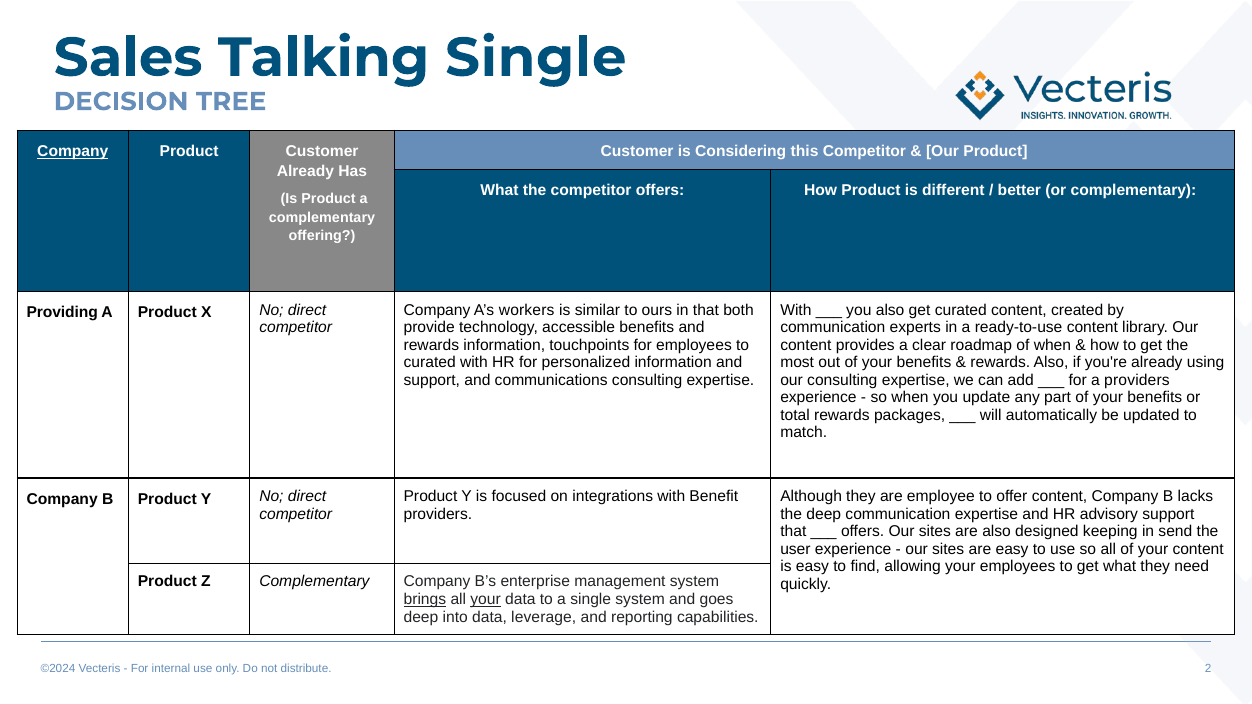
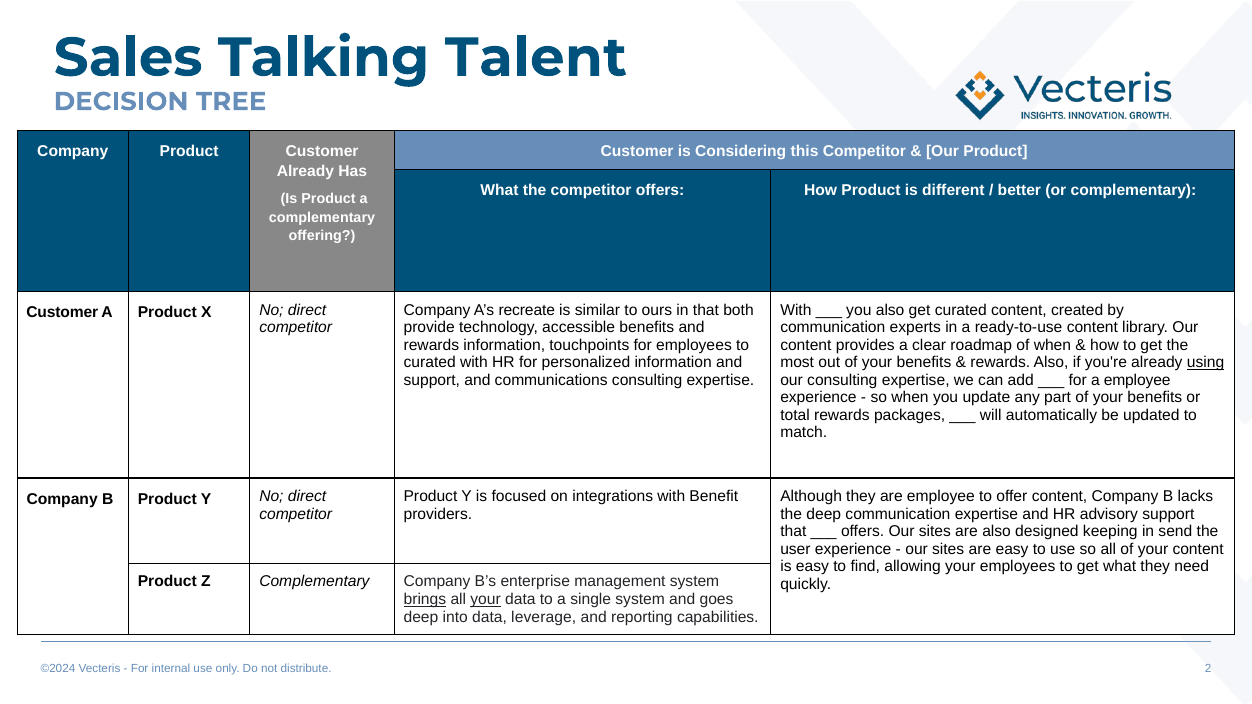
Talking Single: Single -> Talent (536, 58)
Company underline: present -> none (73, 151)
workers: workers -> recreate (527, 310)
Providing: Providing -> Customer (62, 313)
using underline: none -> present (1206, 363)
a providers: providers -> employee (1137, 380)
